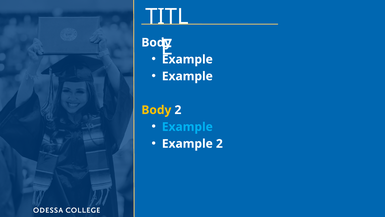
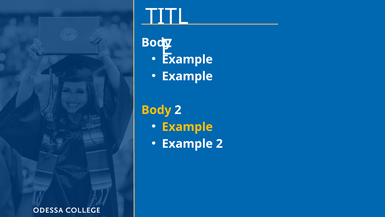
Example colour: light blue -> yellow (187, 127)
